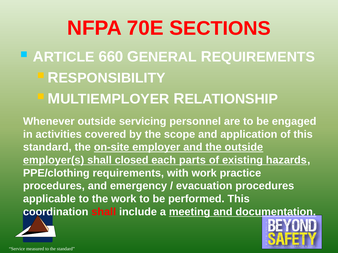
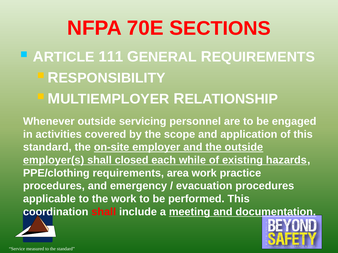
660: 660 -> 111 (111, 57)
parts: parts -> while (192, 160)
with: with -> area (178, 173)
